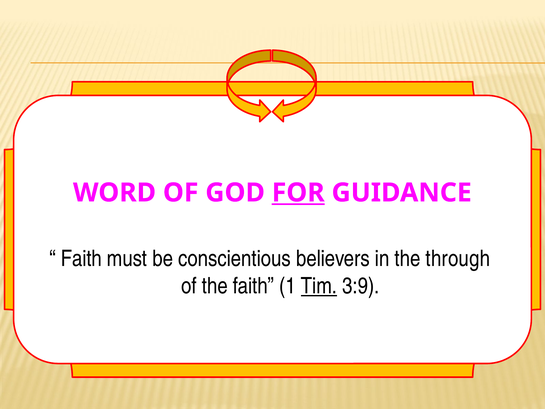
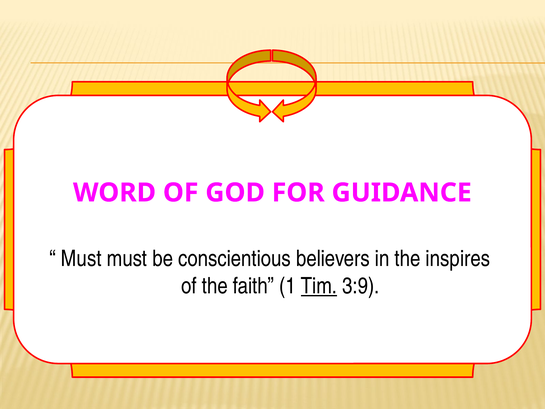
FOR underline: present -> none (298, 193)
Faith: Faith -> Must (81, 259)
through: through -> inspires (458, 259)
